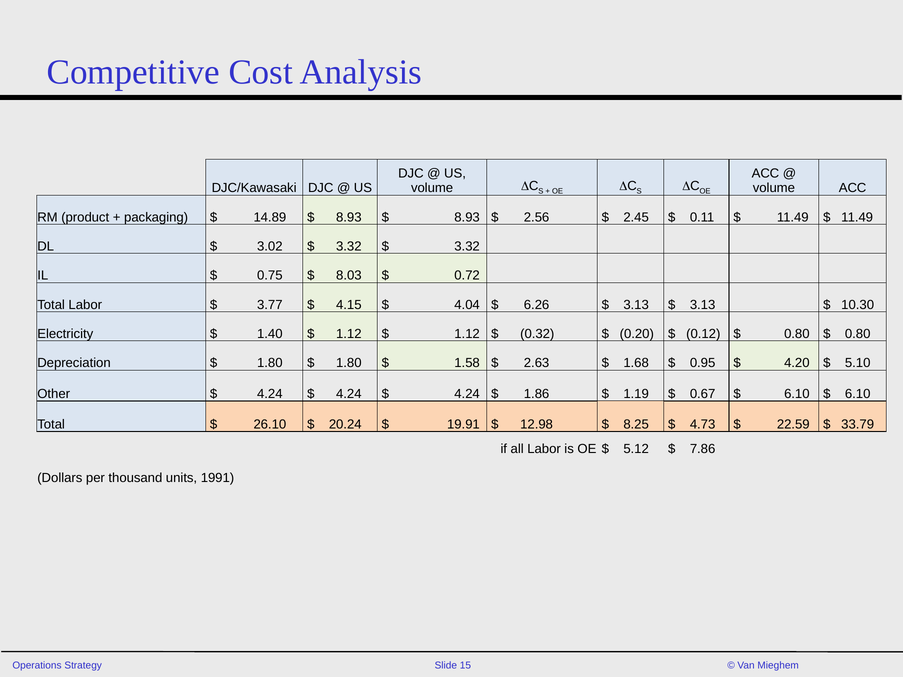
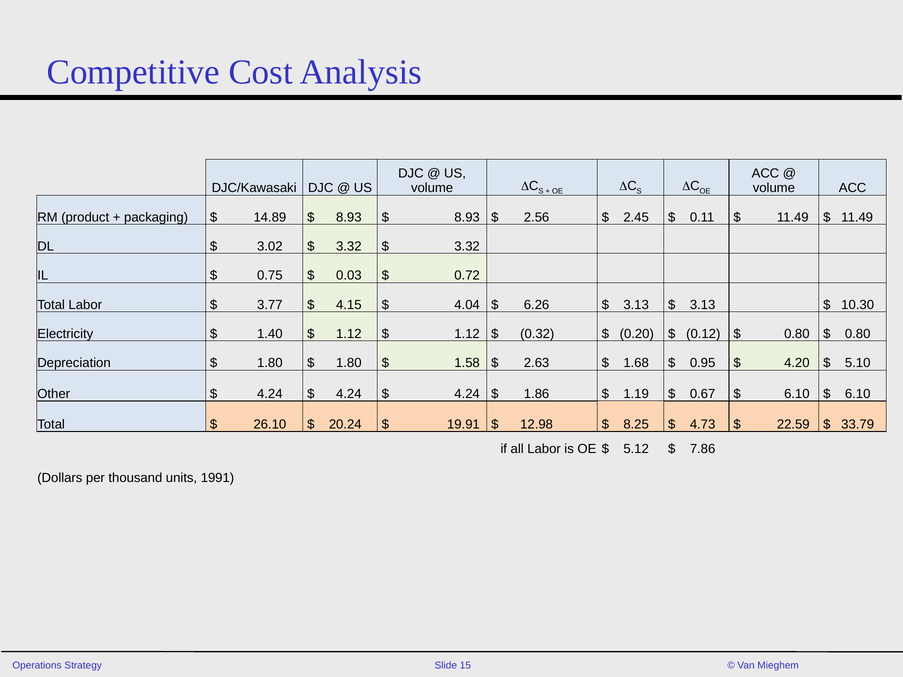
8.03: 8.03 -> 0.03 (349, 276)
